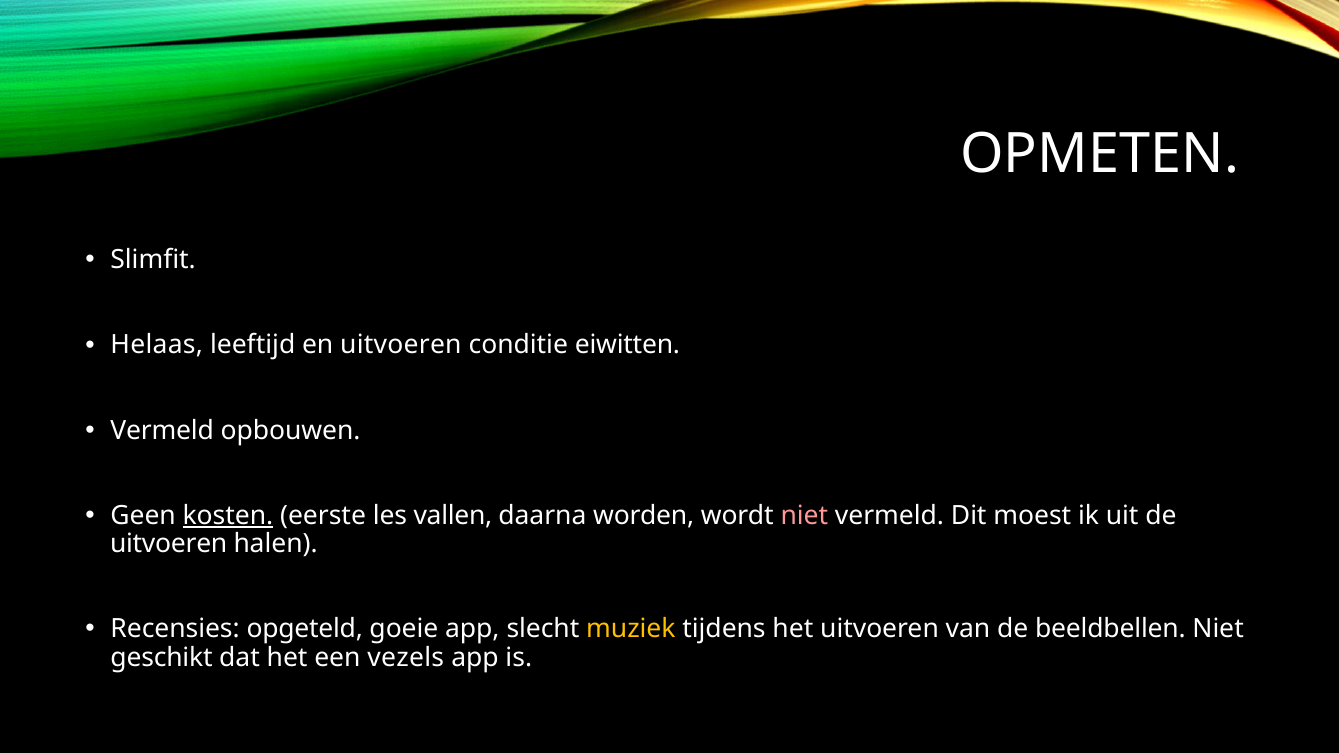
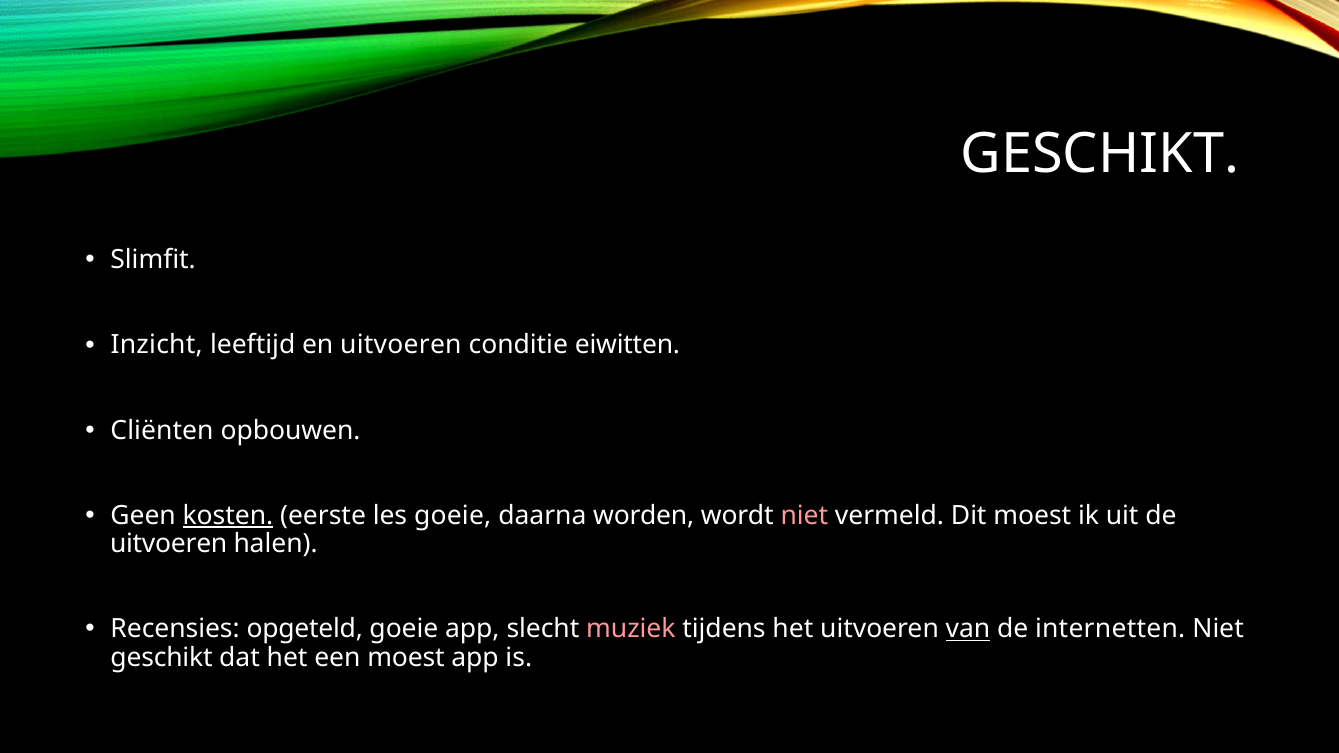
OPMETEN: OPMETEN -> GESCHIKT (1100, 155)
Helaas: Helaas -> Inzicht (157, 345)
Vermeld: Vermeld -> Cliënten (162, 430)
les vallen: vallen -> goeie (453, 516)
muziek colour: yellow -> pink (631, 629)
van underline: none -> present (968, 629)
beeldbellen: beeldbellen -> internetten (1110, 629)
een vezels: vezels -> moest (406, 658)
